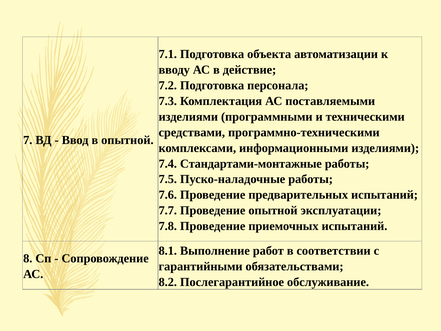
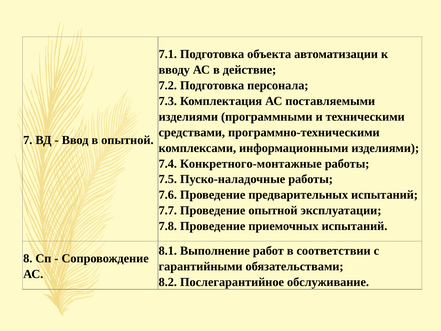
Стандартами-монтажные: Стандартами-монтажные -> Конкретного-монтажные (251, 163)
